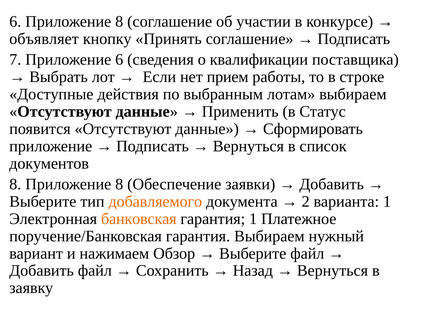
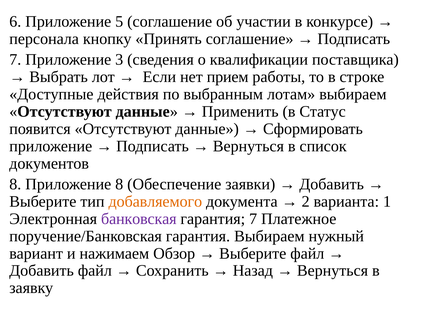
6 Приложение 8: 8 -> 5 (119, 22)
объявляет: объявляет -> персонала (44, 39)
Приложение 6: 6 -> 3 (119, 60)
банковская colour: orange -> purple (139, 219)
гарантия 1: 1 -> 7 (253, 219)
